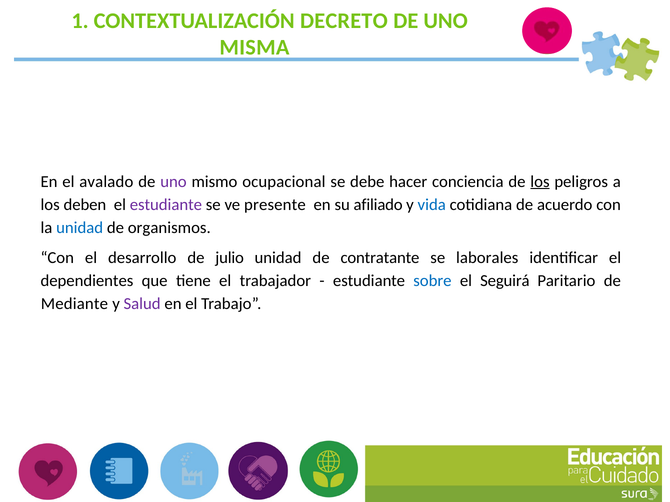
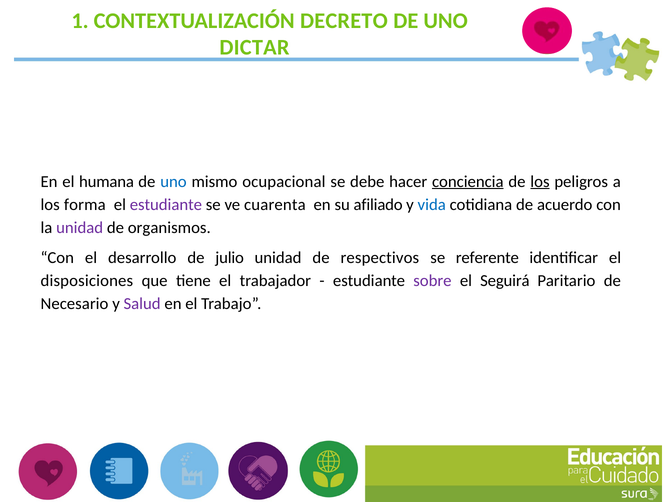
MISMA: MISMA -> DICTAR (254, 48)
avalado: avalado -> humana (106, 182)
uno colour: purple -> blue (173, 182)
conciencia underline: none -> present (468, 182)
deben: deben -> forma (85, 205)
presente: presente -> cuarenta (275, 205)
unidad colour: blue -> purple (80, 228)
contratante: contratante -> respectivos (380, 258)
laborales: laborales -> referente (487, 258)
dependientes: dependientes -> disposiciones (87, 281)
sobre colour: blue -> purple (432, 281)
Mediante: Mediante -> Necesario (75, 304)
